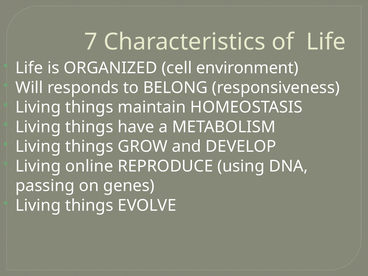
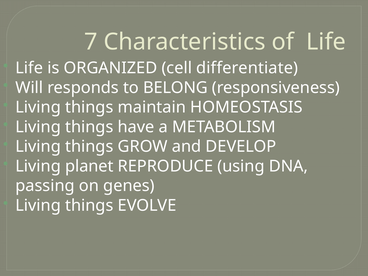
environment: environment -> differentiate (247, 68)
online: online -> planet (89, 166)
